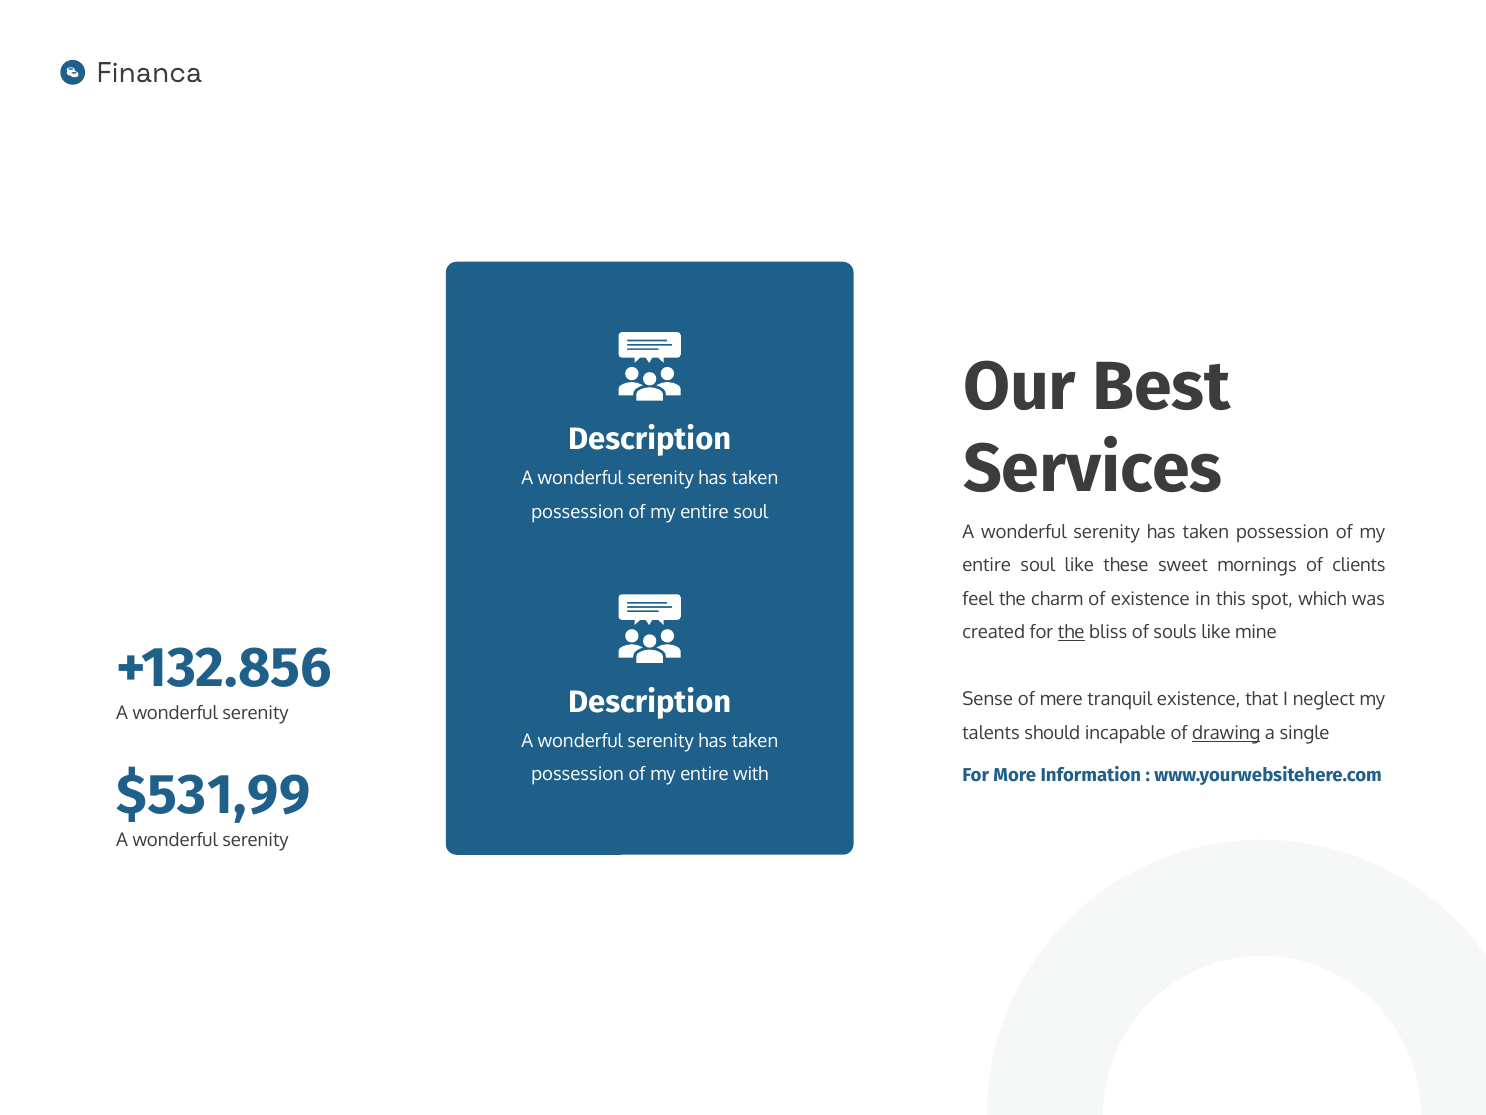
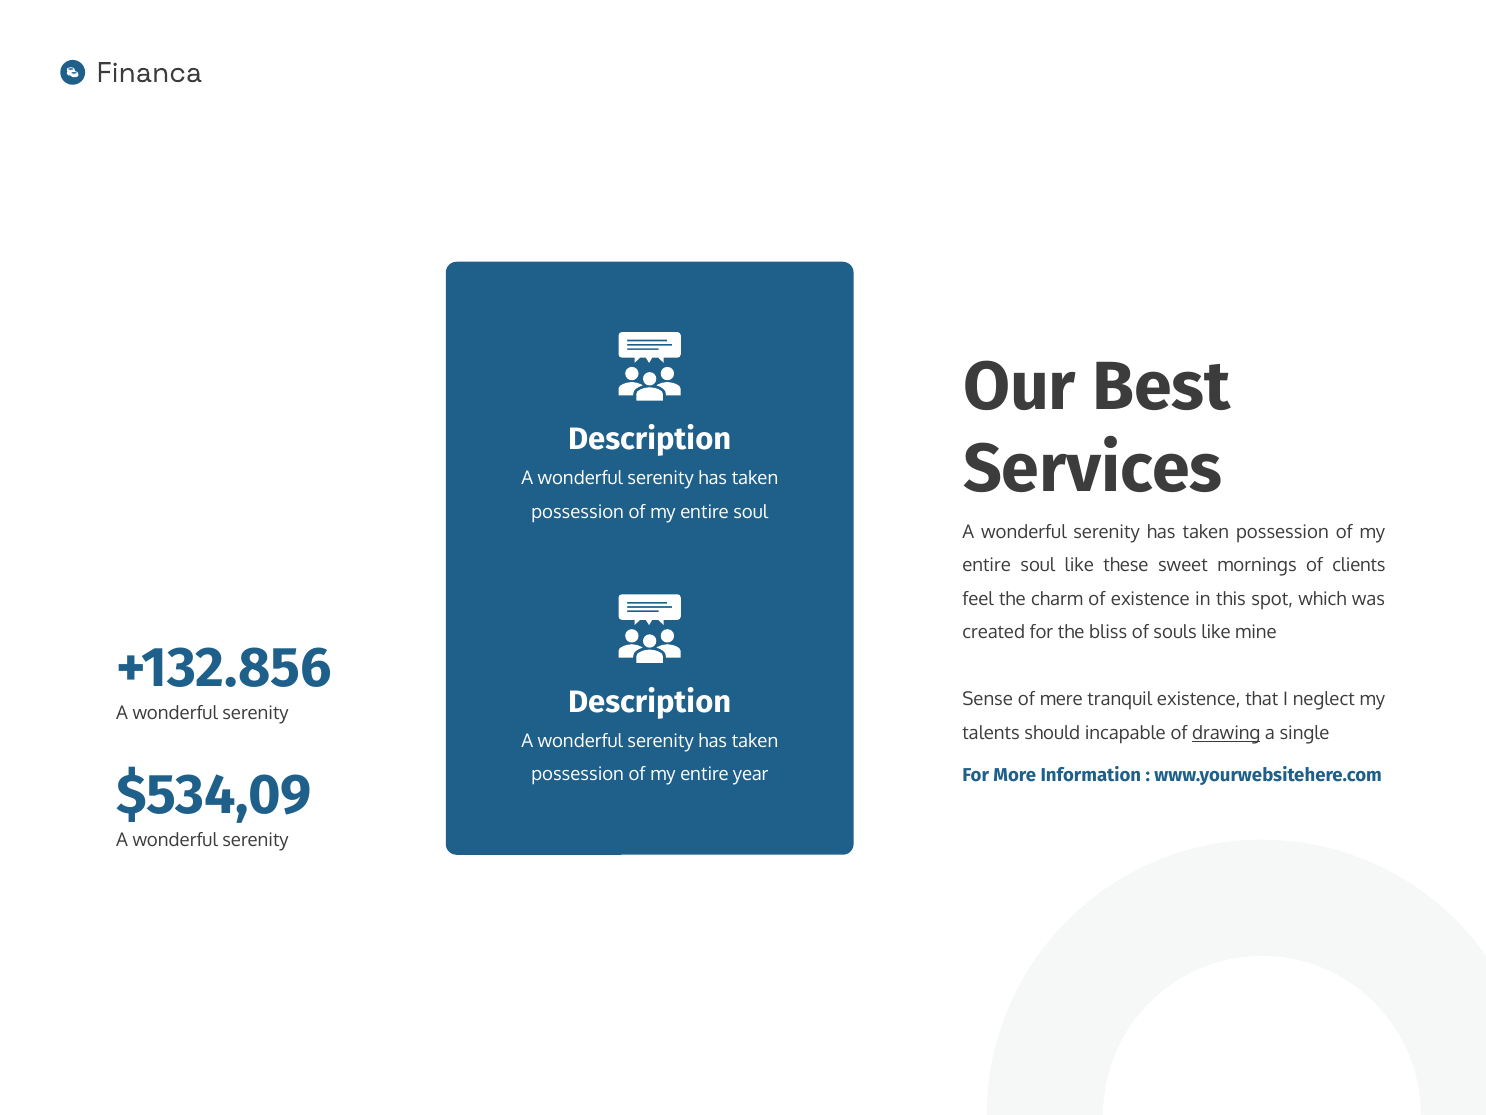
the underline: present -> none (1071, 632)
with: with -> year (751, 774)
$531,99: $531,99 -> $534,09 (214, 795)
